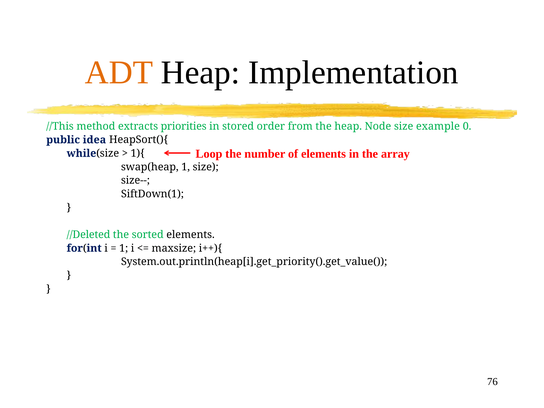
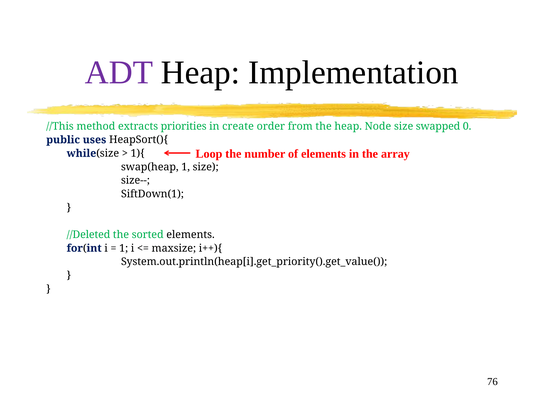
ADT colour: orange -> purple (119, 73)
stored: stored -> create (238, 126)
example: example -> swapped (438, 126)
idea: idea -> uses (94, 140)
